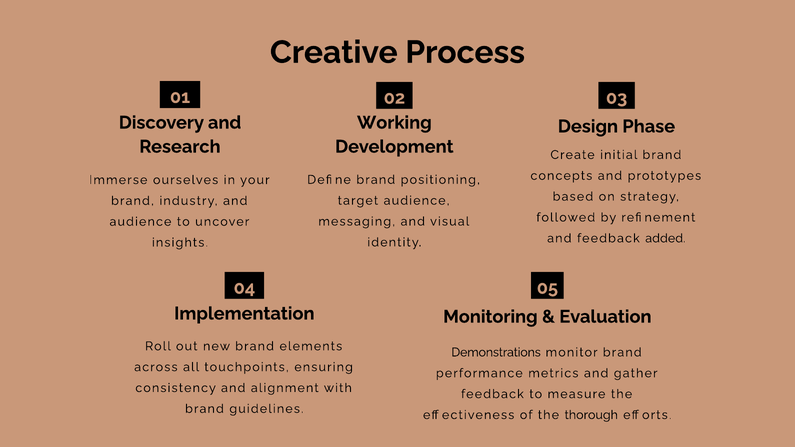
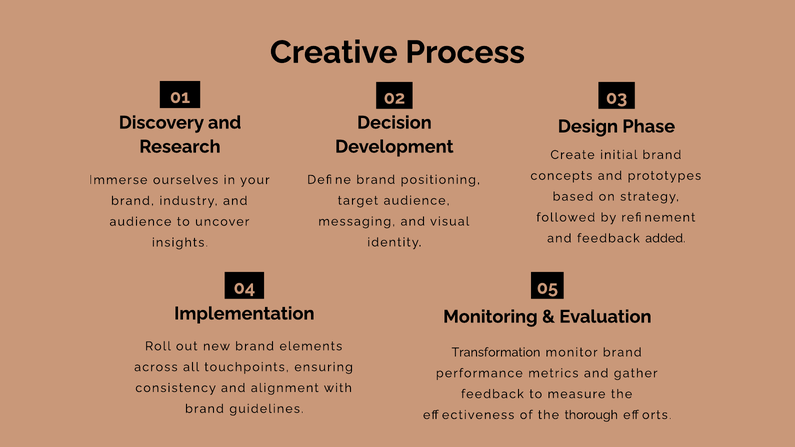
Working: Working -> Decision (394, 123)
Demonstrations: Demonstrations -> Transformation (496, 353)
